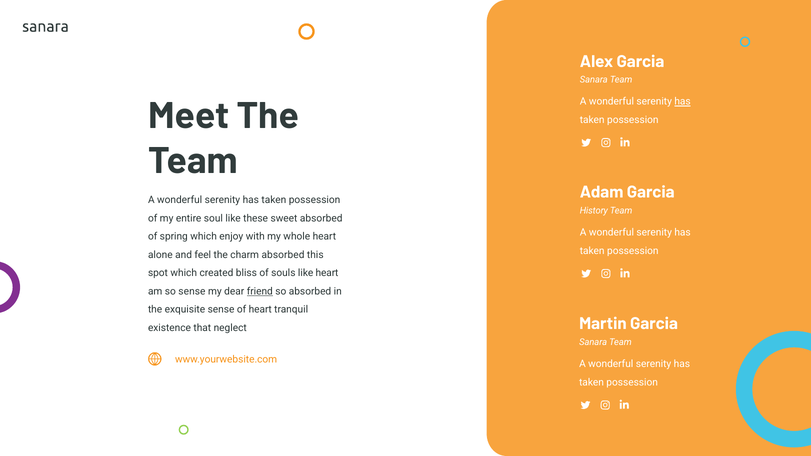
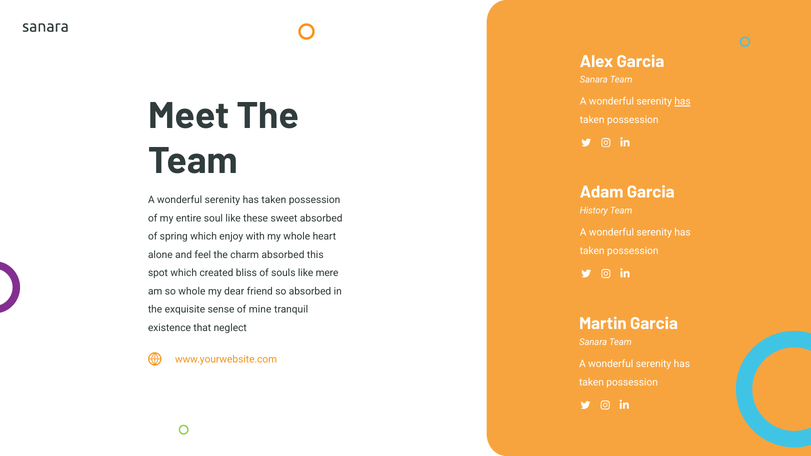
like heart: heart -> mere (327, 273)
so sense: sense -> whole (192, 291)
friend underline: present -> none (260, 291)
of heart: heart -> mine (260, 310)
